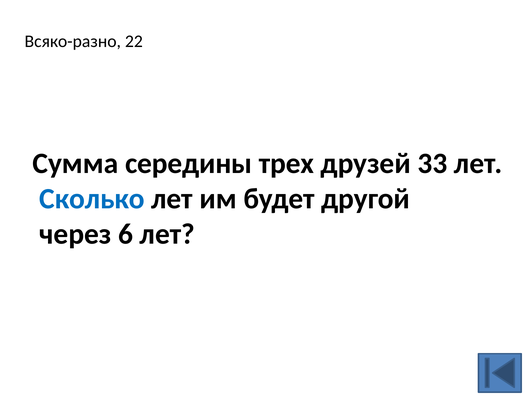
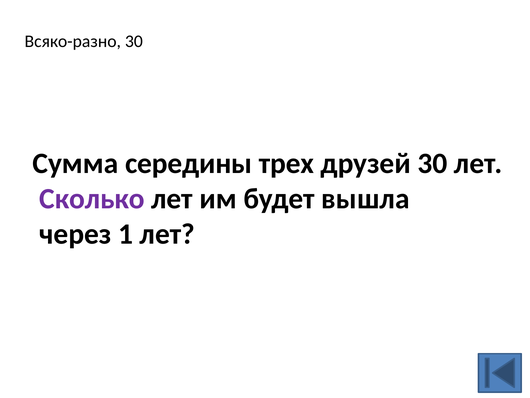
Всяко-разно 22: 22 -> 30 (134, 41)
друзей 33: 33 -> 30 (432, 163)
Сколько colour: blue -> purple (92, 198)
другой: другой -> вышла (365, 198)
6: 6 -> 1 (126, 234)
